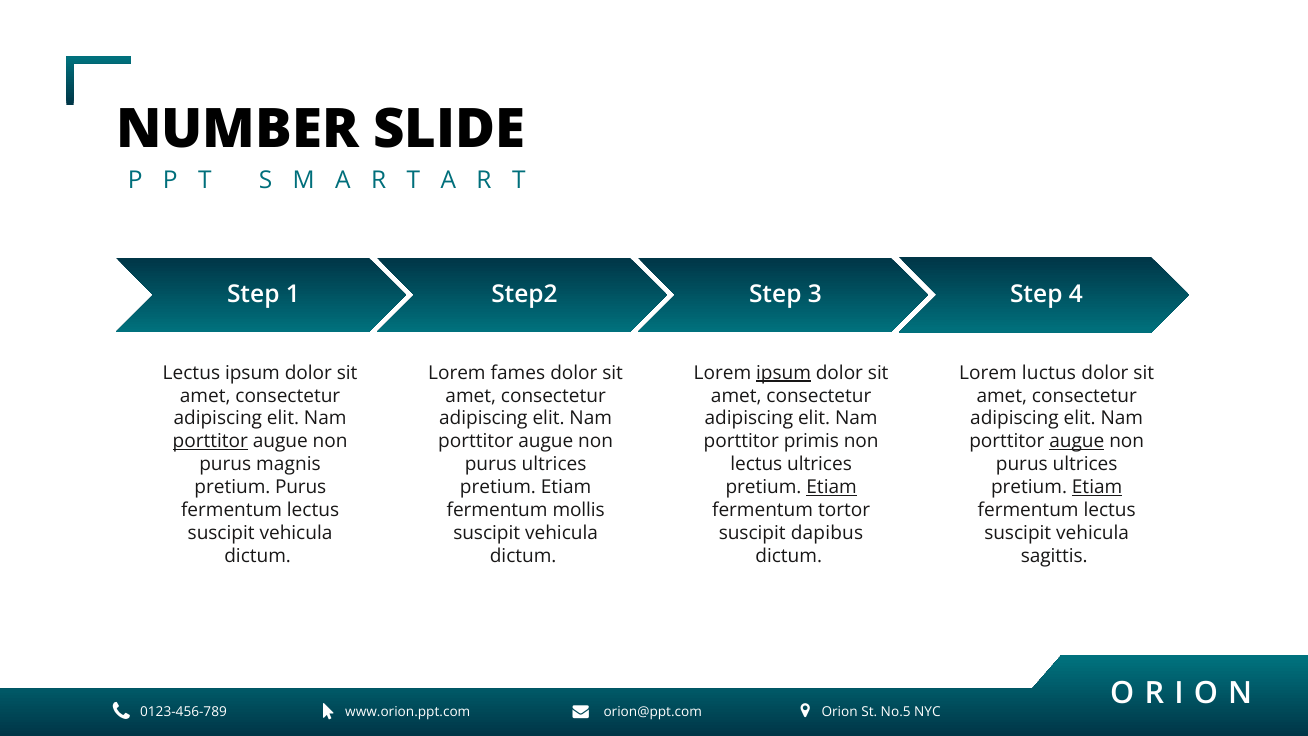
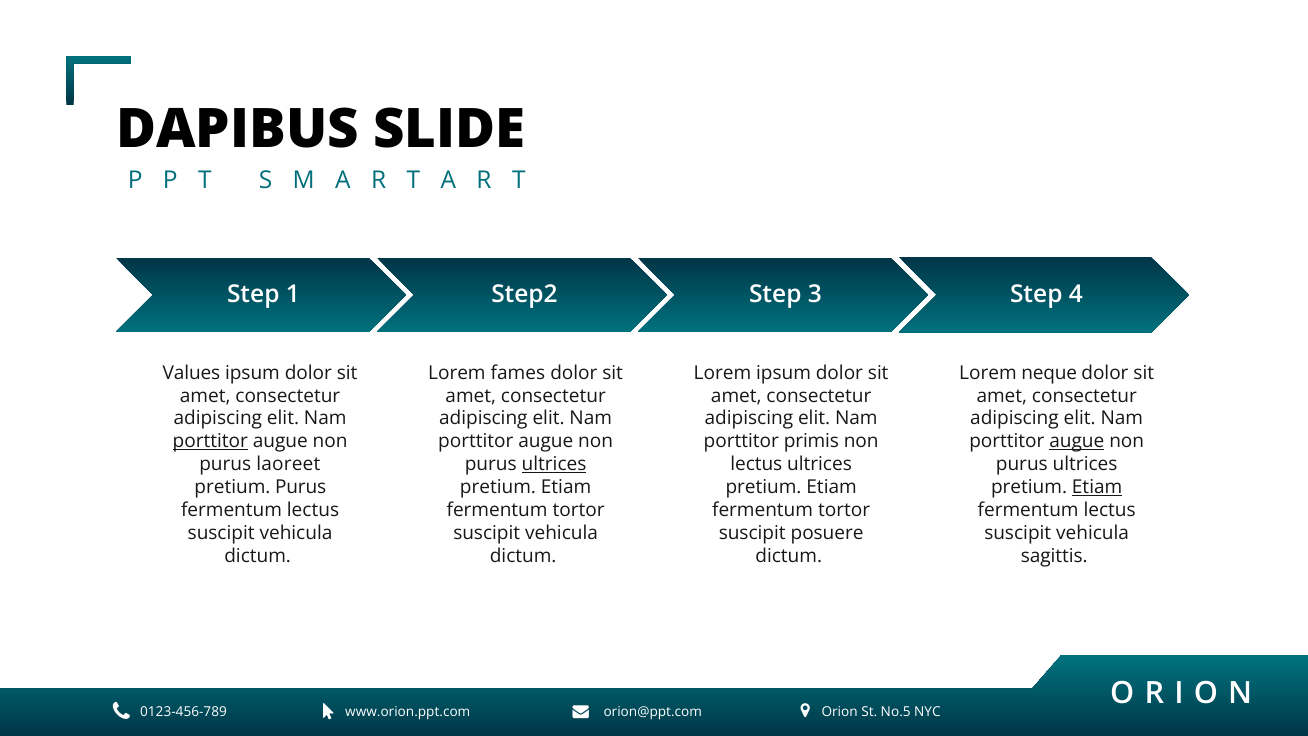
NUMBER: NUMBER -> DAPIBUS (238, 130)
Lectus: Lectus -> Values (191, 373)
ipsum underline: present -> none (784, 373)
luctus: luctus -> neque (1049, 373)
magnis: magnis -> laoreet (288, 464)
ultrices underline: none -> present (554, 464)
Etiam underline: present -> none (832, 487)
mollis: mollis -> tortor (579, 510)
dapibus: dapibus -> posuere (827, 533)
